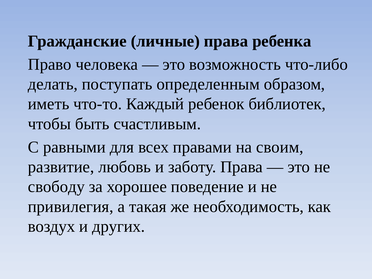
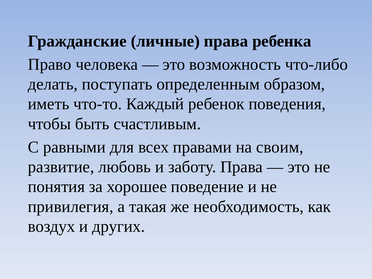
библиотек: библиотек -> поведения (287, 104)
свободу: свободу -> понятия (56, 187)
